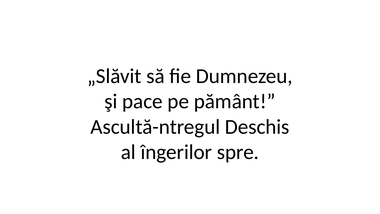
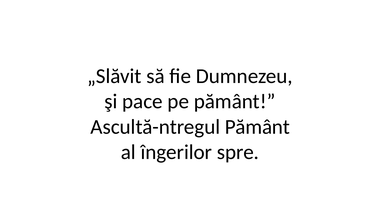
Ascultă-ntregul Deschis: Deschis -> Pământ (257, 127)
